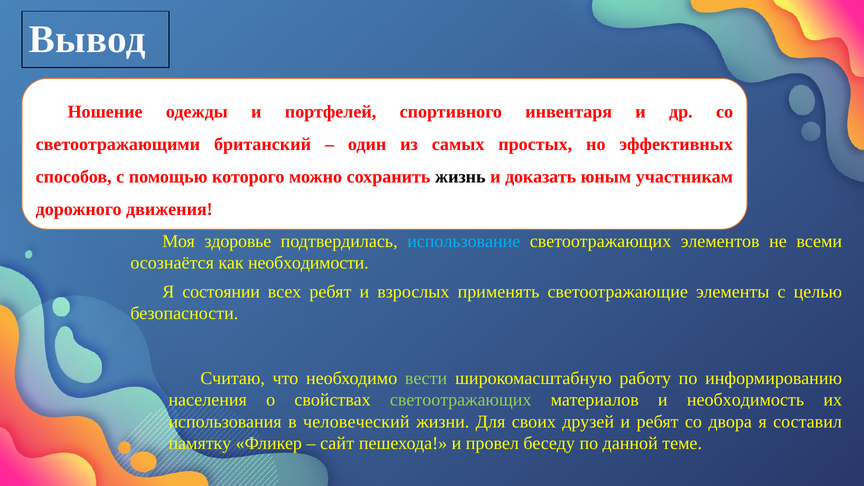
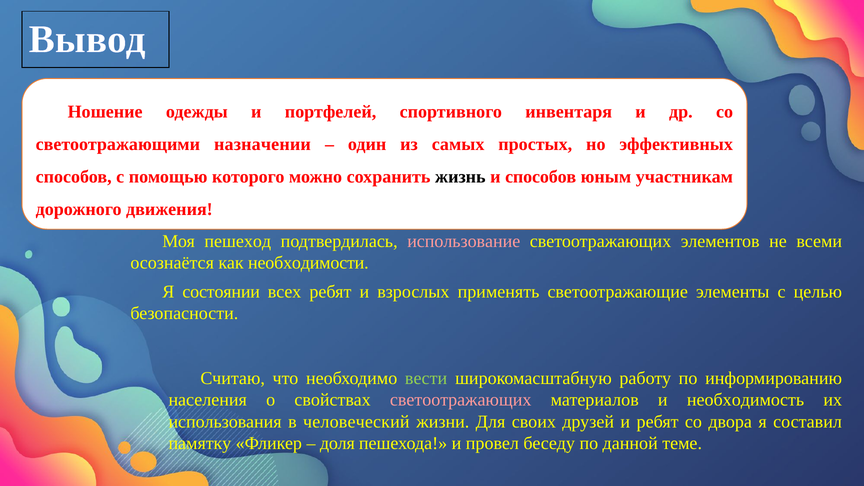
британский: британский -> назначении (262, 144)
и доказать: доказать -> способов (541, 177)
здоровье: здоровье -> пешеход (238, 241)
использование colour: light blue -> pink (464, 241)
светоотражающих colour: light green -> pink (461, 400)
сайт: сайт -> доля (337, 443)
